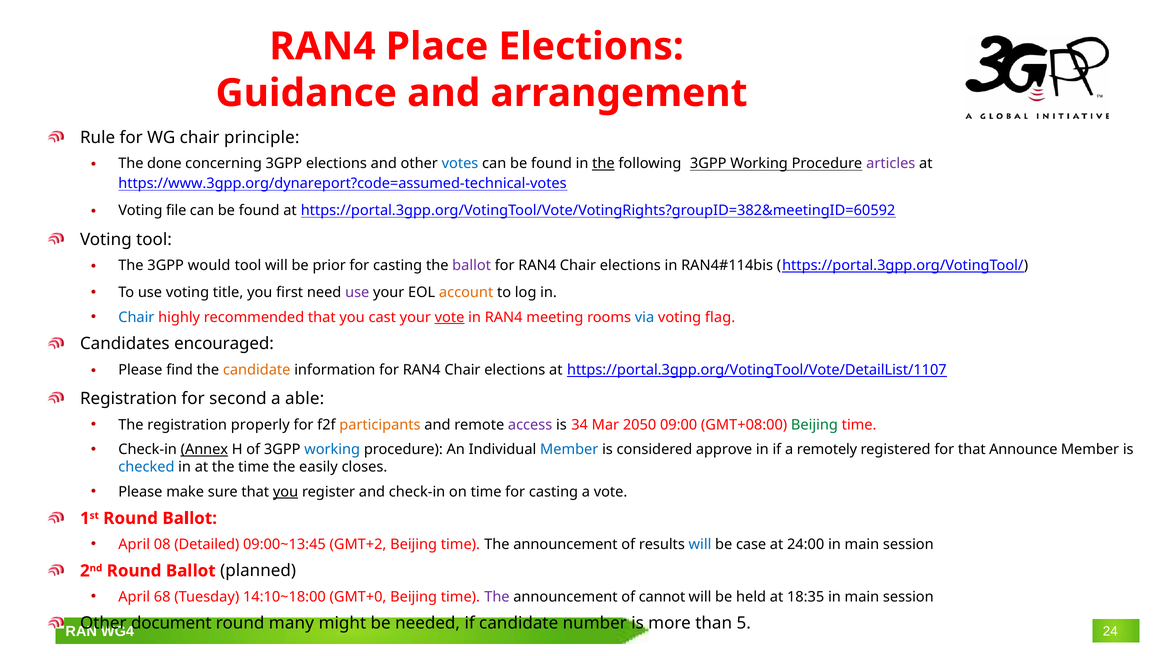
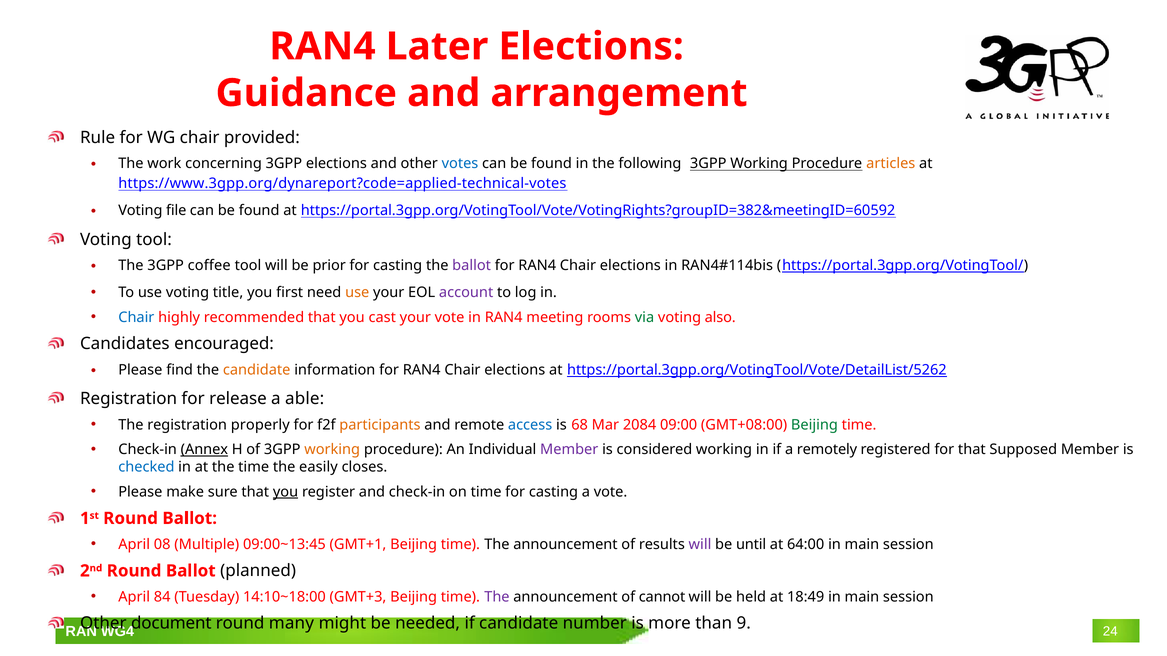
Place: Place -> Later (437, 47)
principle: principle -> provided (262, 138)
done: done -> work (164, 164)
the underline: present -> none (603, 164)
articles colour: purple -> orange (891, 164)
https://www.3gpp.org/dynareport?code=assumed-technical-votes: https://www.3gpp.org/dynareport?code=assumed-technical-votes -> https://www.3gpp.org/dynareport?code=applied-technical-votes (342, 184)
would: would -> coffee (209, 266)
use colour: purple -> orange (357, 293)
account colour: orange -> purple (466, 293)
vote underline: present -> none (450, 318)
via colour: blue -> green (644, 318)
flag: flag -> also (720, 318)
https://portal.3gpp.org/VotingTool/Vote/DetailList/1107: https://portal.3gpp.org/VotingTool/Vote/DetailList/1107 -> https://portal.3gpp.org/VotingTool/Vote/DetailList/5262 (757, 370)
second: second -> release (238, 399)
access colour: purple -> blue (530, 425)
34: 34 -> 68 (580, 425)
2050: 2050 -> 2084 (640, 425)
working colour: blue -> orange (332, 450)
Member colour: blue -> purple (569, 450)
considered approve: approve -> working (724, 450)
Announce: Announce -> Supposed (1023, 450)
Detailed: Detailed -> Multiple (207, 545)
GMT+2: GMT+2 -> GMT+1 (358, 545)
will colour: blue -> purple (700, 545)
case: case -> until (751, 545)
24:00: 24:00 -> 64:00 (806, 545)
68: 68 -> 84 (162, 597)
GMT+0: GMT+0 -> GMT+3 (358, 597)
18:35: 18:35 -> 18:49 (806, 597)
5: 5 -> 9 (744, 624)
